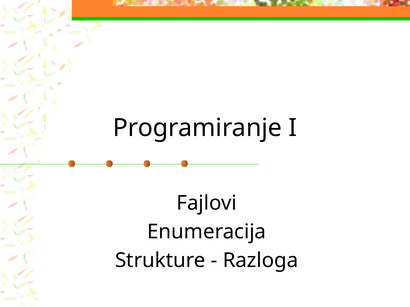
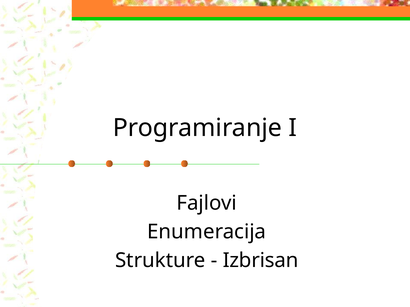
Razloga: Razloga -> Izbrisan (261, 261)
